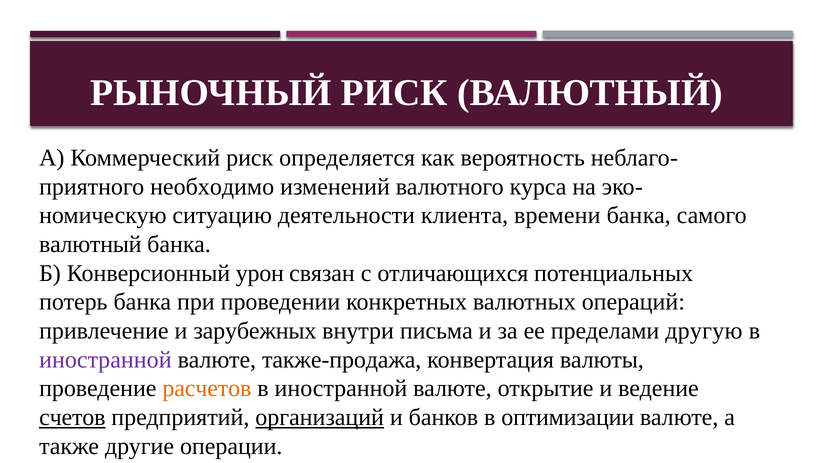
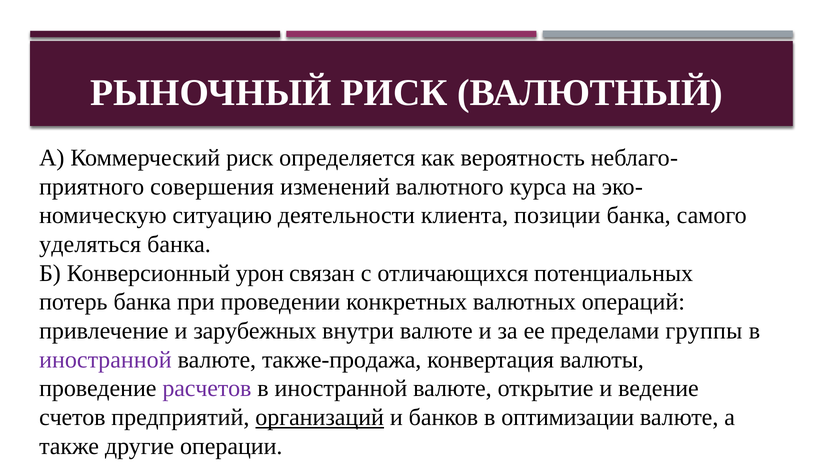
необходимо: необходимо -> совершения (212, 187)
времени: времени -> позиции (557, 215)
валютный: валютный -> уделяться (90, 244)
внутри письма: письма -> валюте (436, 331)
другую: другую -> группы (704, 331)
расчетов colour: orange -> purple (207, 388)
счетов underline: present -> none (72, 417)
